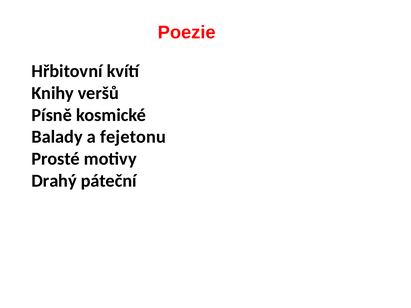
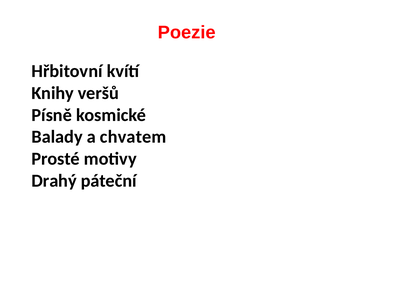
fejetonu: fejetonu -> chvatem (133, 137)
